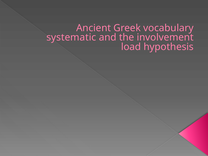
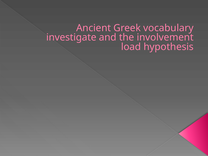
systematic: systematic -> investigate (71, 37)
